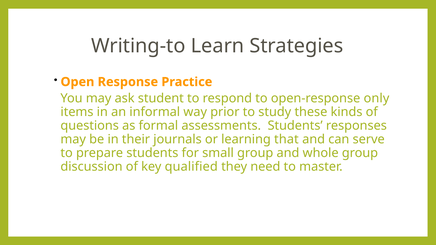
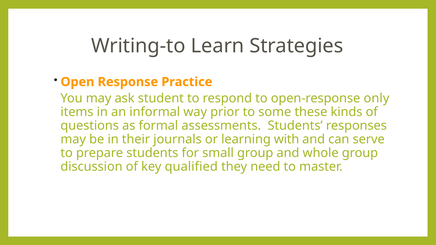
study: study -> some (275, 112)
that: that -> with (287, 140)
